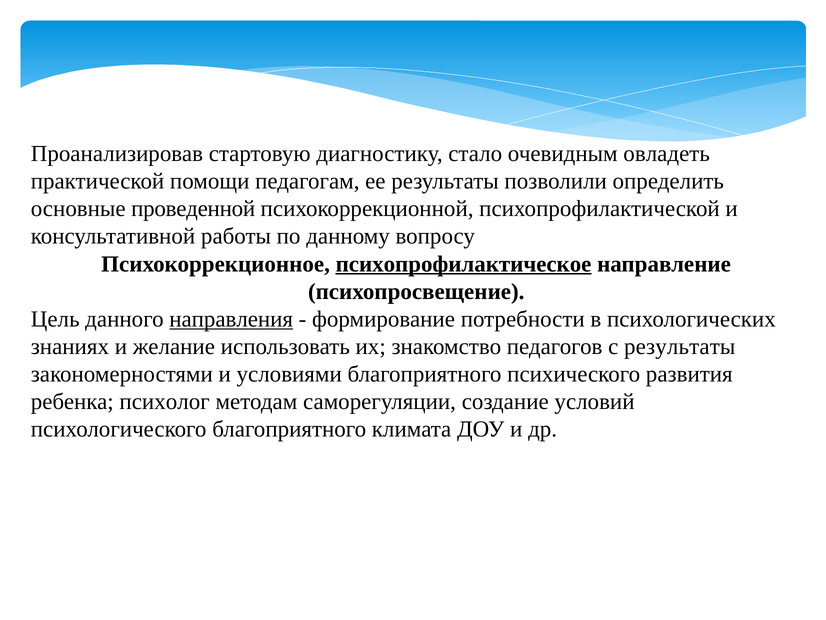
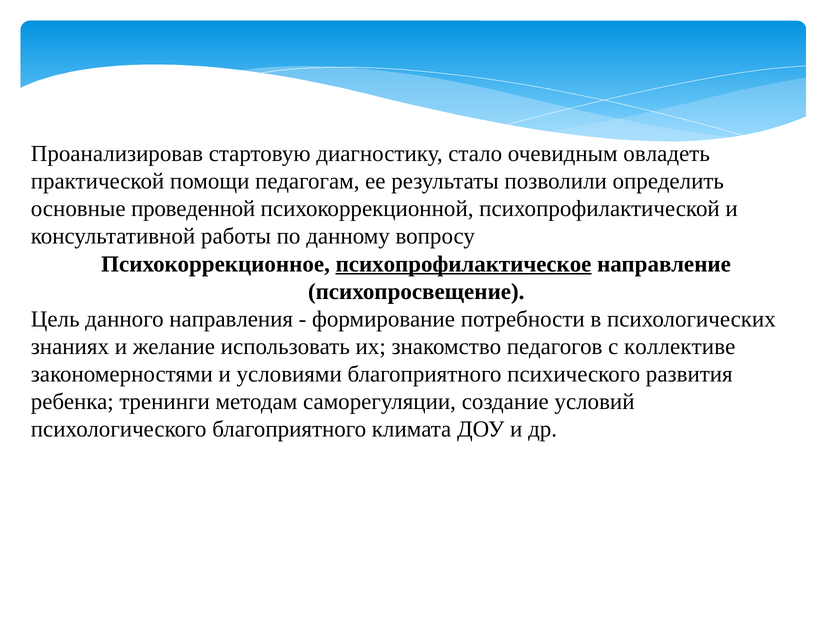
направления underline: present -> none (231, 319)
с результаты: результаты -> коллективе (680, 346)
психолог: психолог -> тренинги (165, 401)
